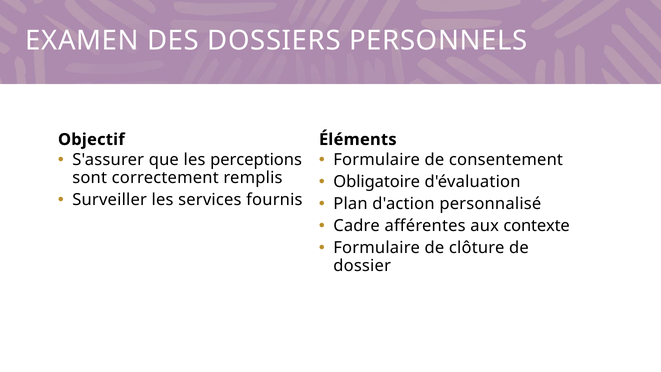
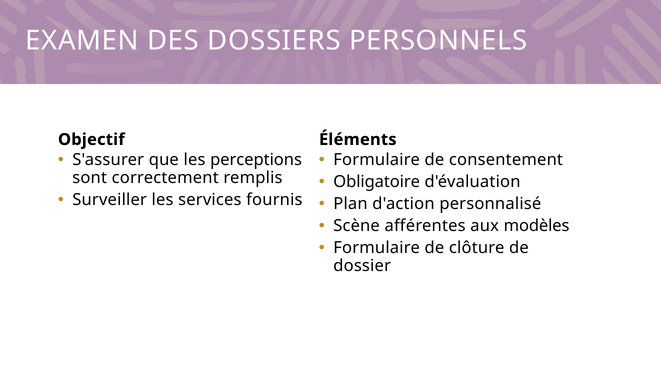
Cadre: Cadre -> Scène (357, 226)
contexte: contexte -> modèles (537, 226)
